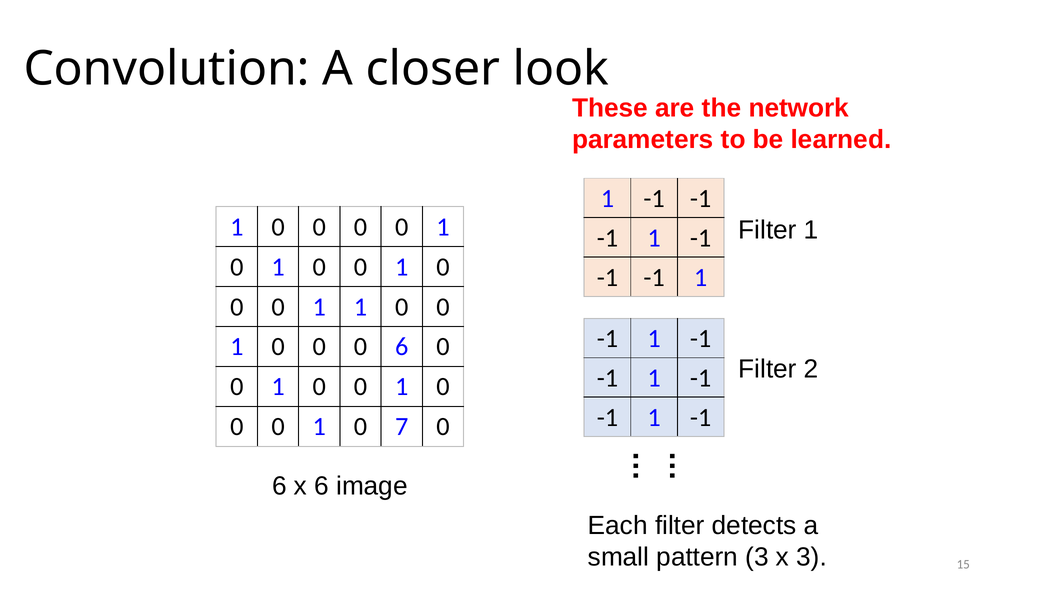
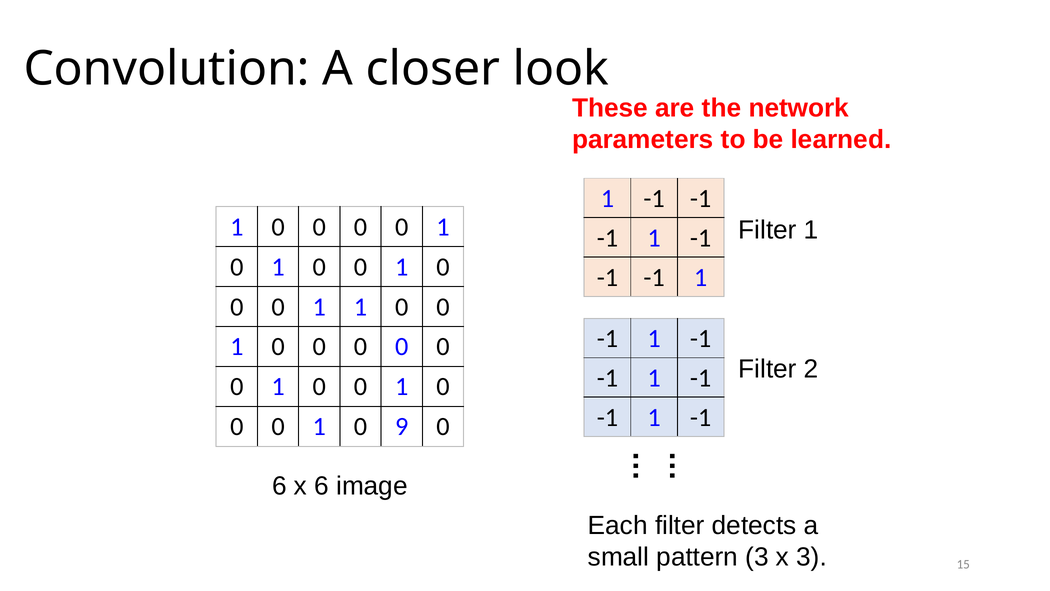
6: 6 -> 0 (402, 347)
7: 7 -> 9 (402, 426)
